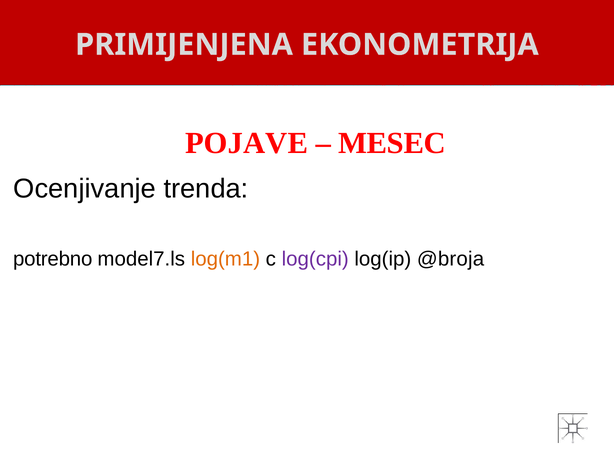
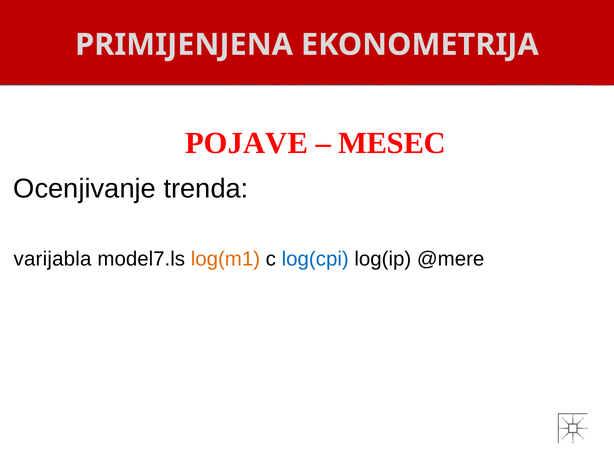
potrebno: potrebno -> varijabla (53, 259)
log(cpi colour: purple -> blue (315, 259)
@broja: @broja -> @mere (451, 259)
